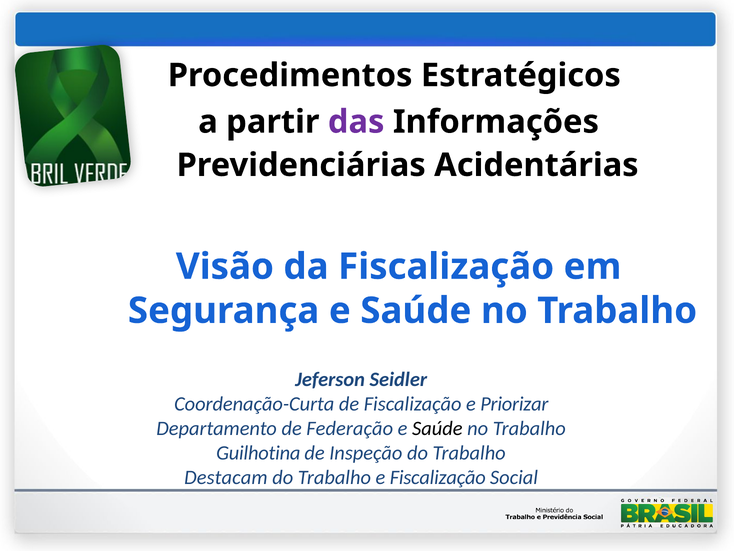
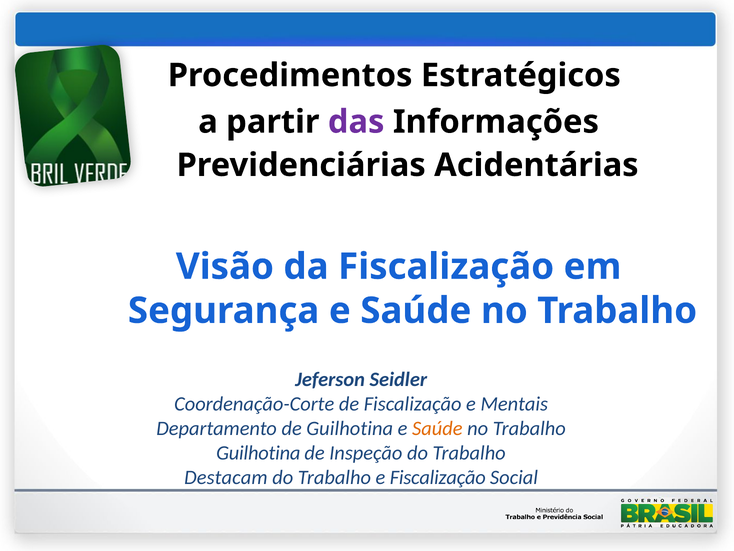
Coordenação-Curta: Coordenação-Curta -> Coordenação-Corte (254, 404)
Priorizar: Priorizar -> Mentais (514, 404)
de Federação: Federação -> Guilhotina (350, 428)
Saúde colour: black -> orange (437, 428)
